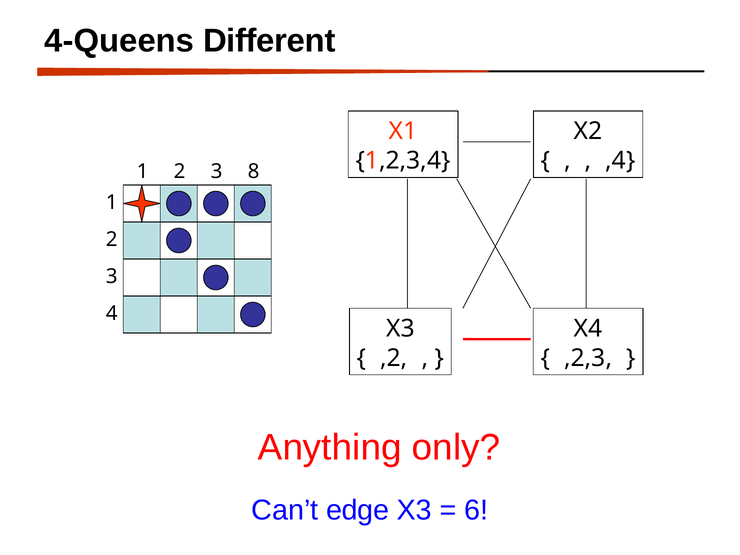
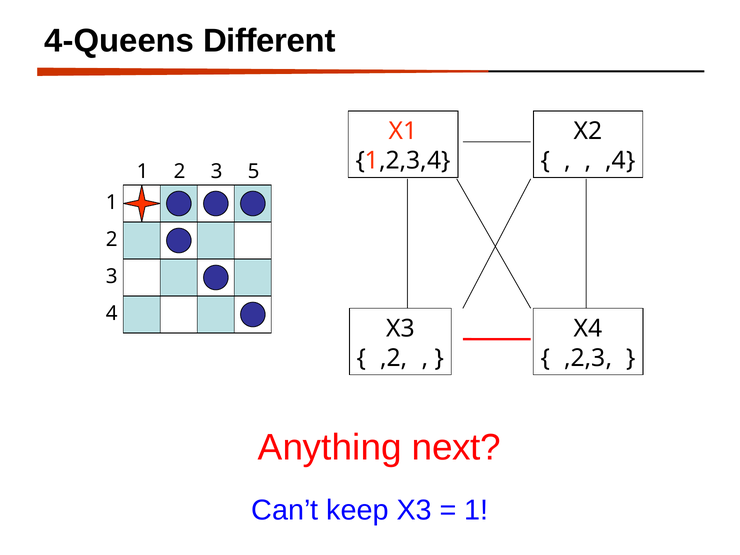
8: 8 -> 5 (254, 172)
only: only -> next (456, 448)
edge: edge -> keep (358, 510)
6: 6 -> 1 (476, 510)
